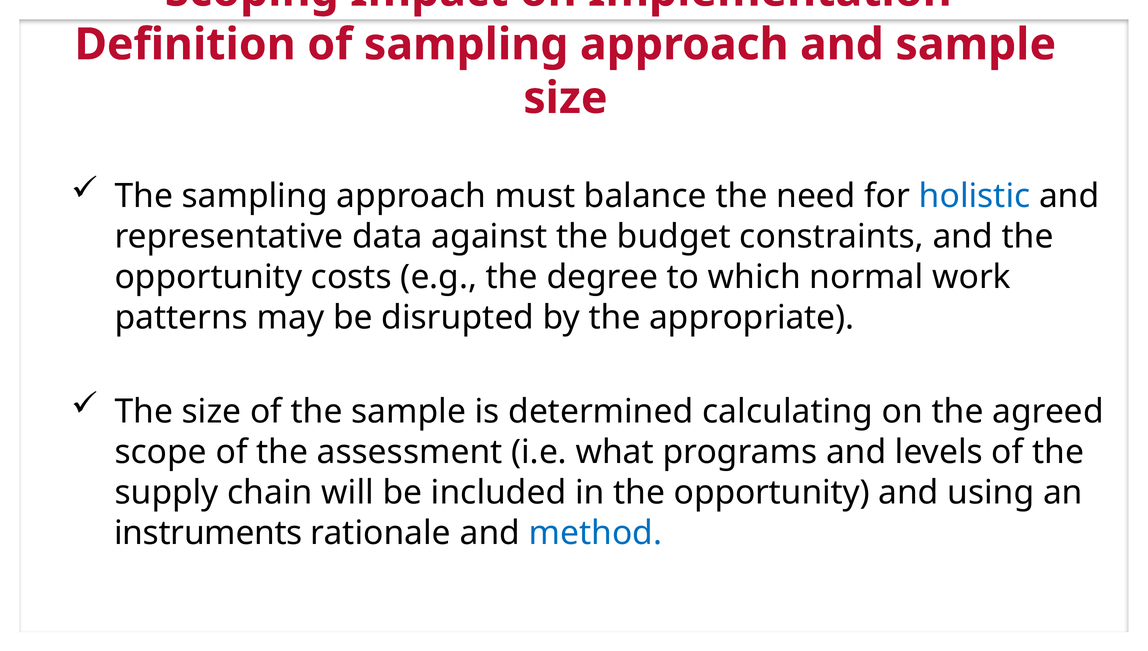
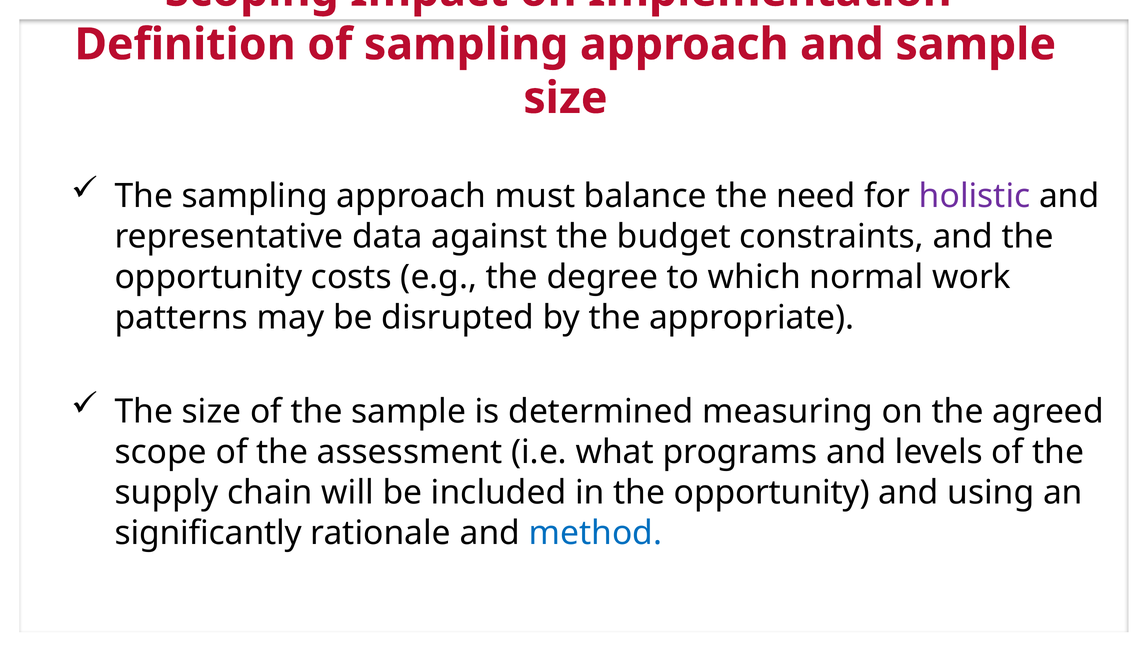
holistic colour: blue -> purple (975, 196)
calculating: calculating -> measuring (788, 412)
instruments: instruments -> significantly (208, 533)
